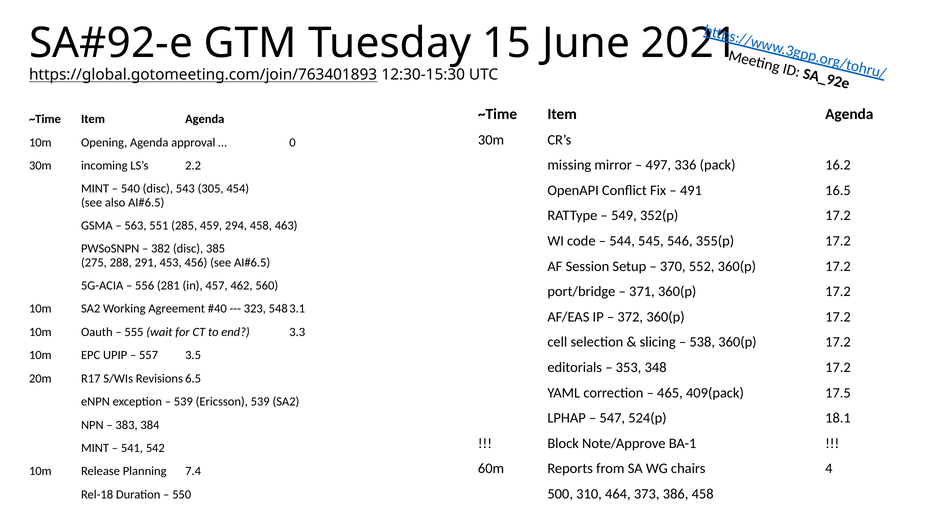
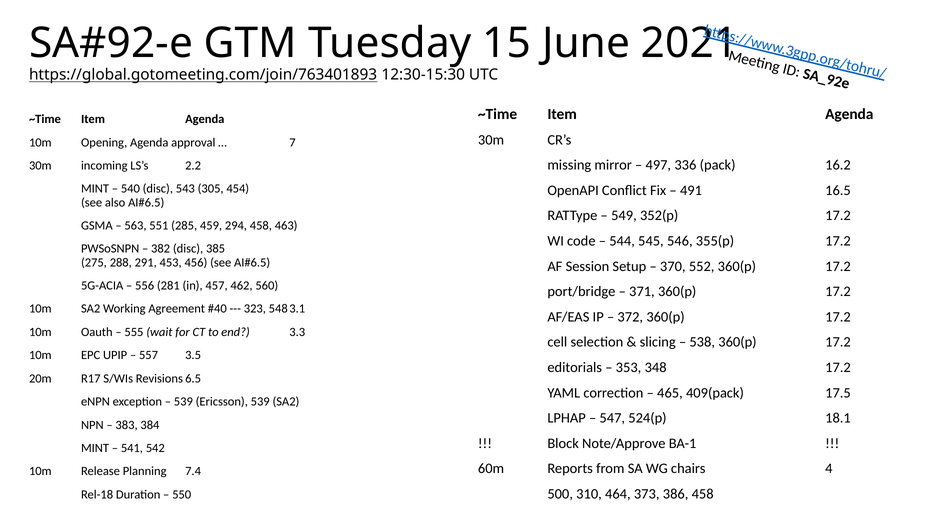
0: 0 -> 7 (293, 142)
